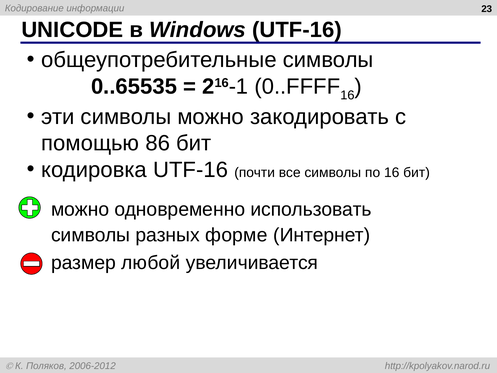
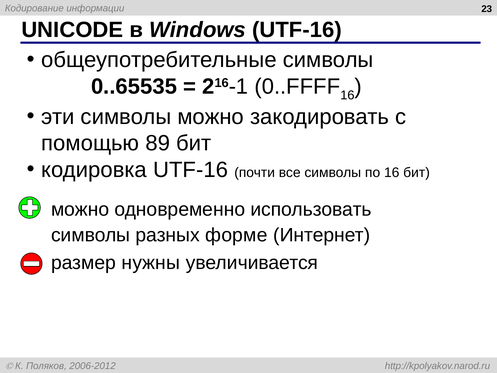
86: 86 -> 89 (158, 143)
любой: любой -> нужны (151, 263)
